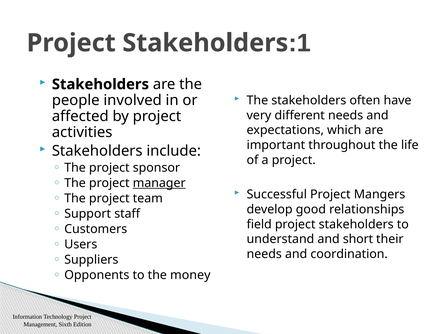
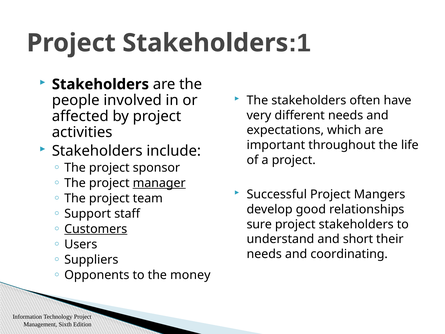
field: field -> sure (259, 224)
Customers underline: none -> present (96, 229)
coordination: coordination -> coordinating (349, 254)
